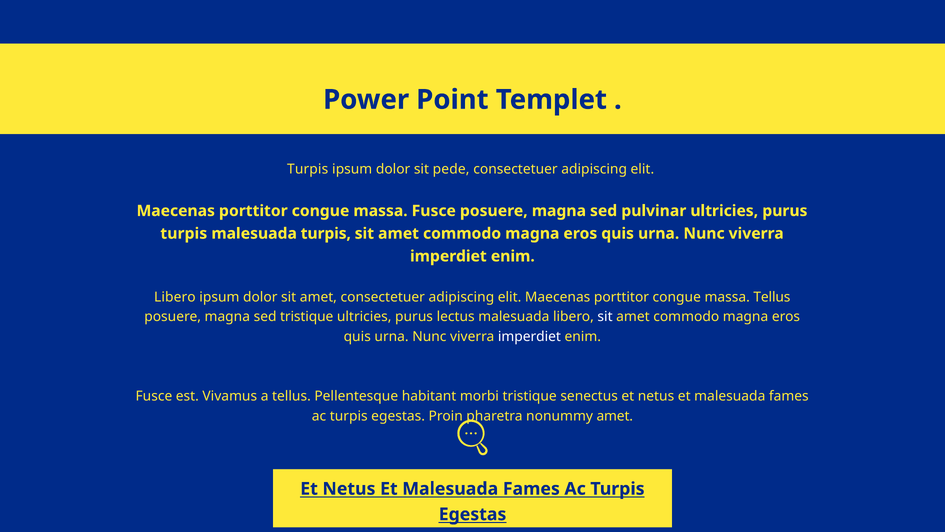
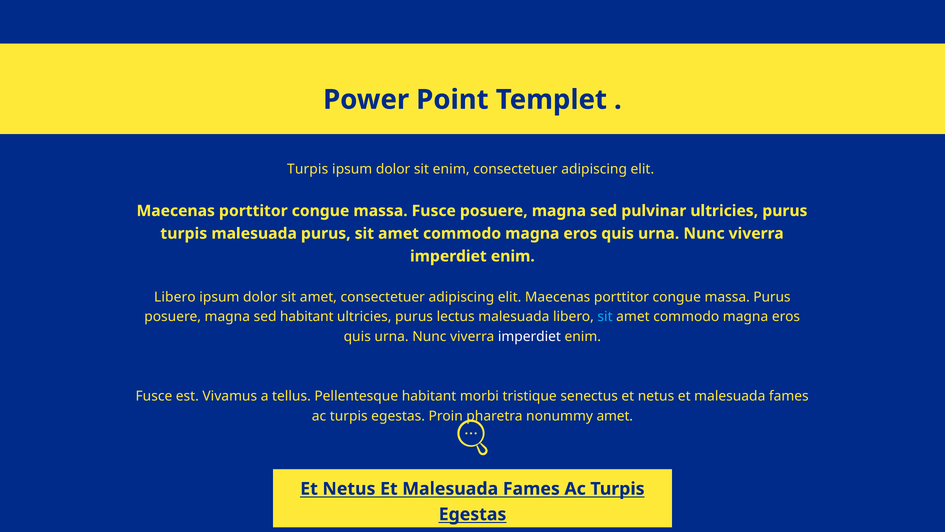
sit pede: pede -> enim (451, 169)
malesuada turpis: turpis -> purus (326, 233)
massa Tellus: Tellus -> Purus (772, 297)
sed tristique: tristique -> habitant (307, 317)
sit colour: white -> light blue (605, 317)
